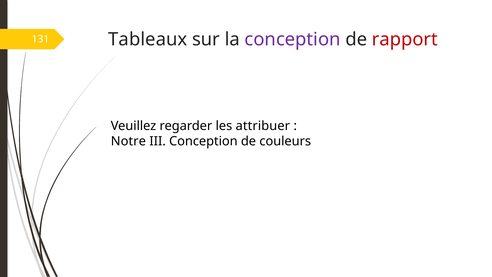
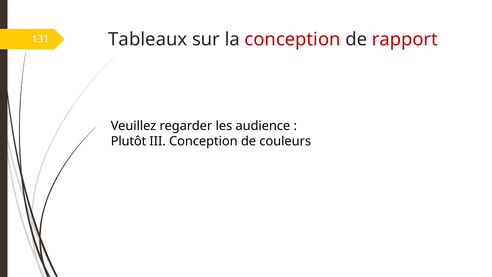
conception colour: purple -> red (293, 39)
attribuer: attribuer -> audience (263, 126)
Notre: Notre -> Plutôt (128, 141)
